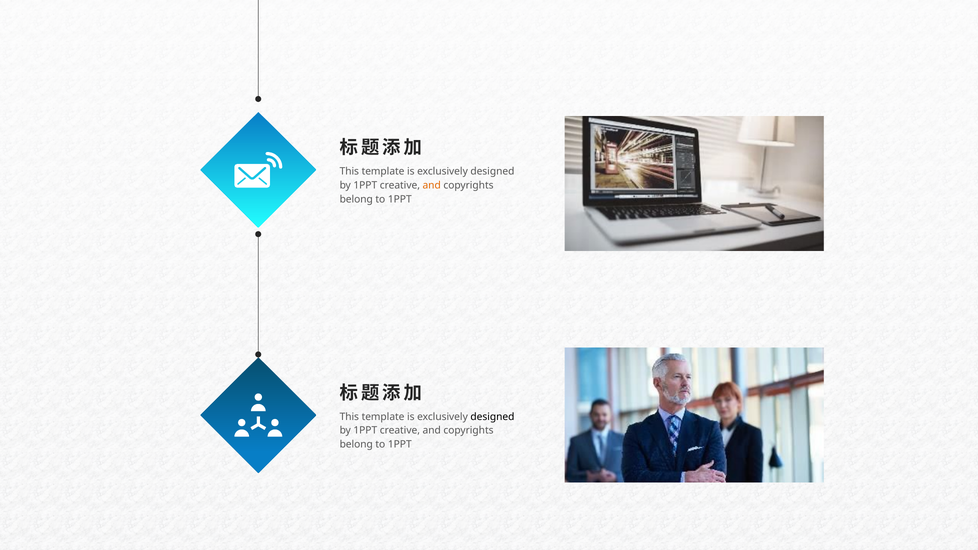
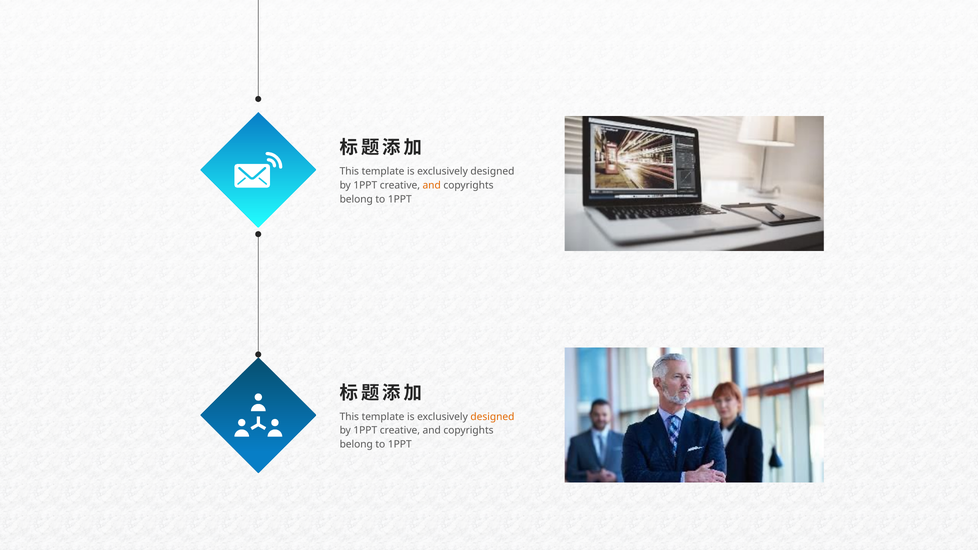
designed colour: black -> orange (492, 417)
